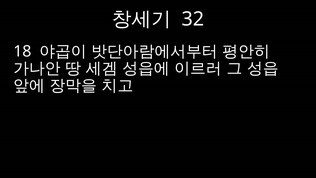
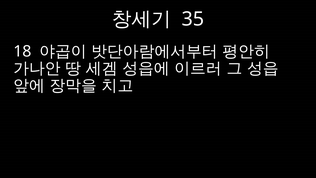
32: 32 -> 35 (193, 19)
